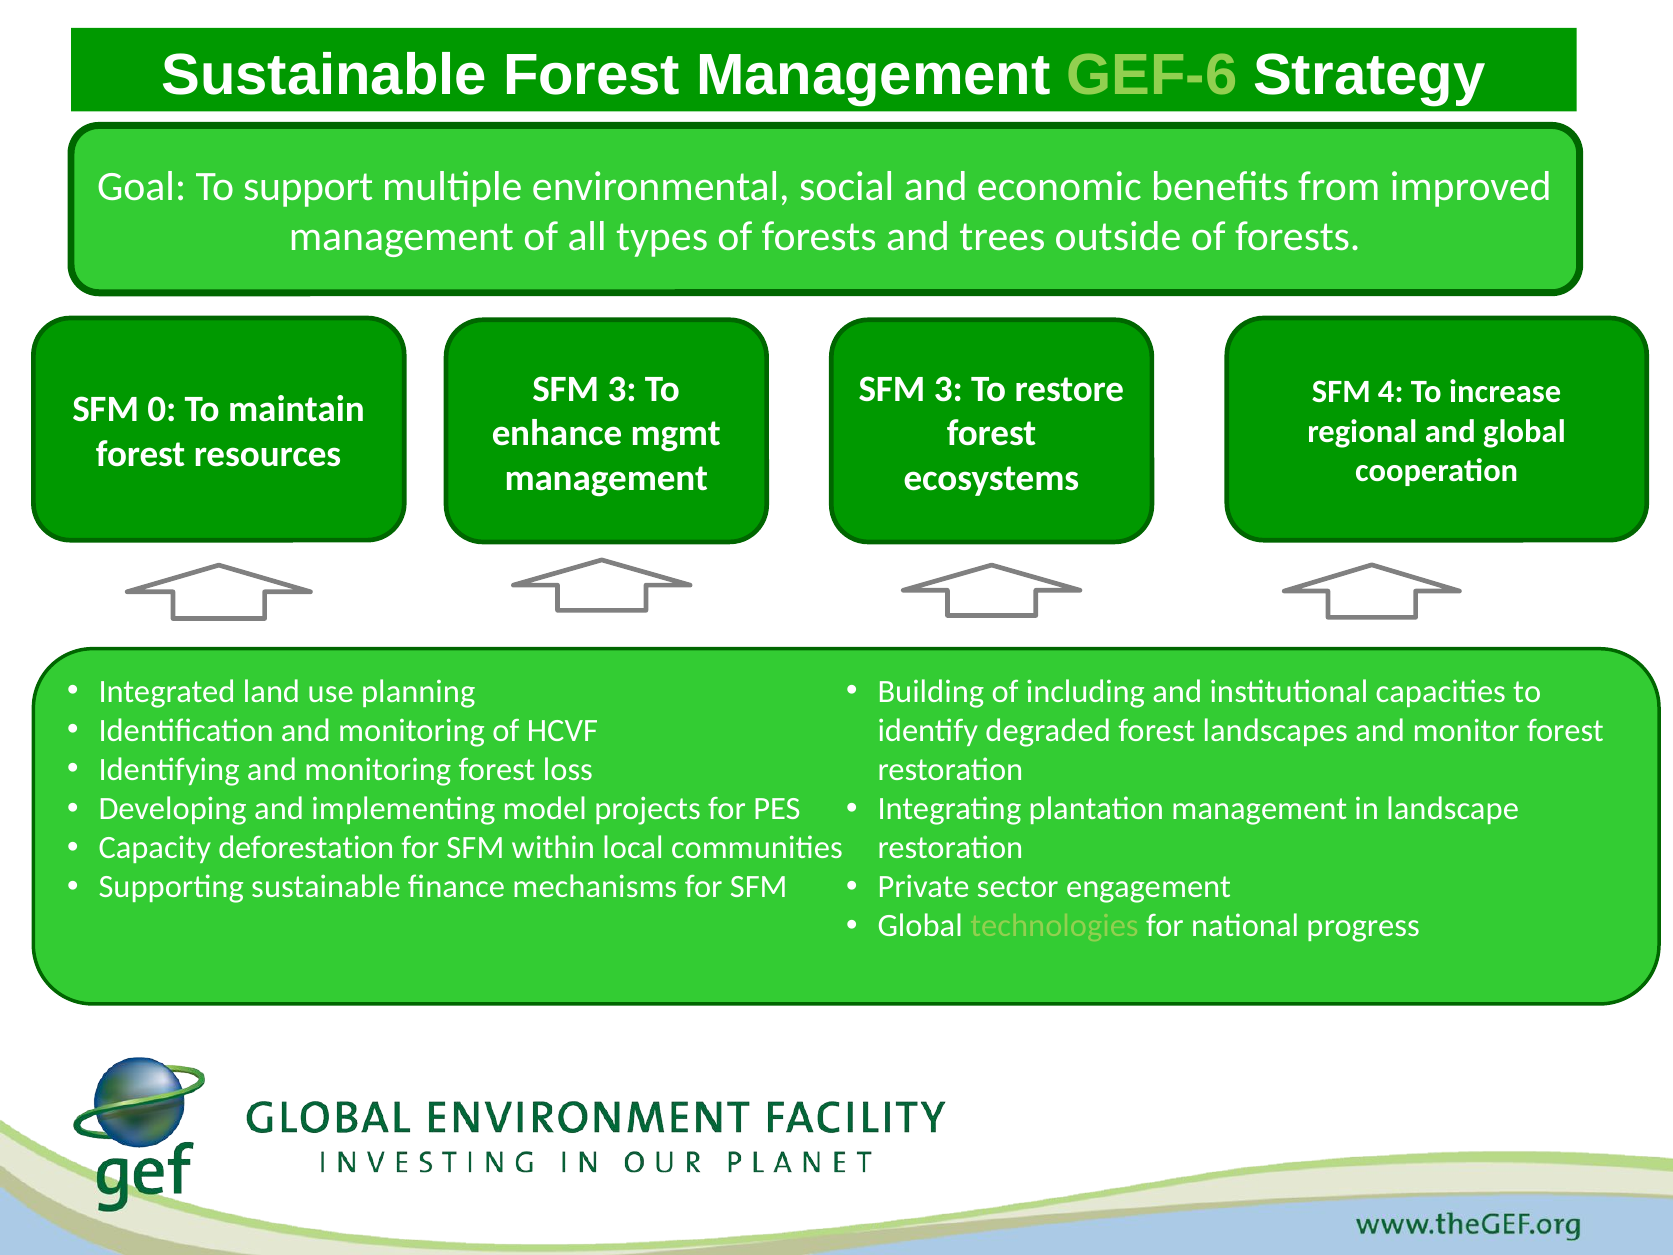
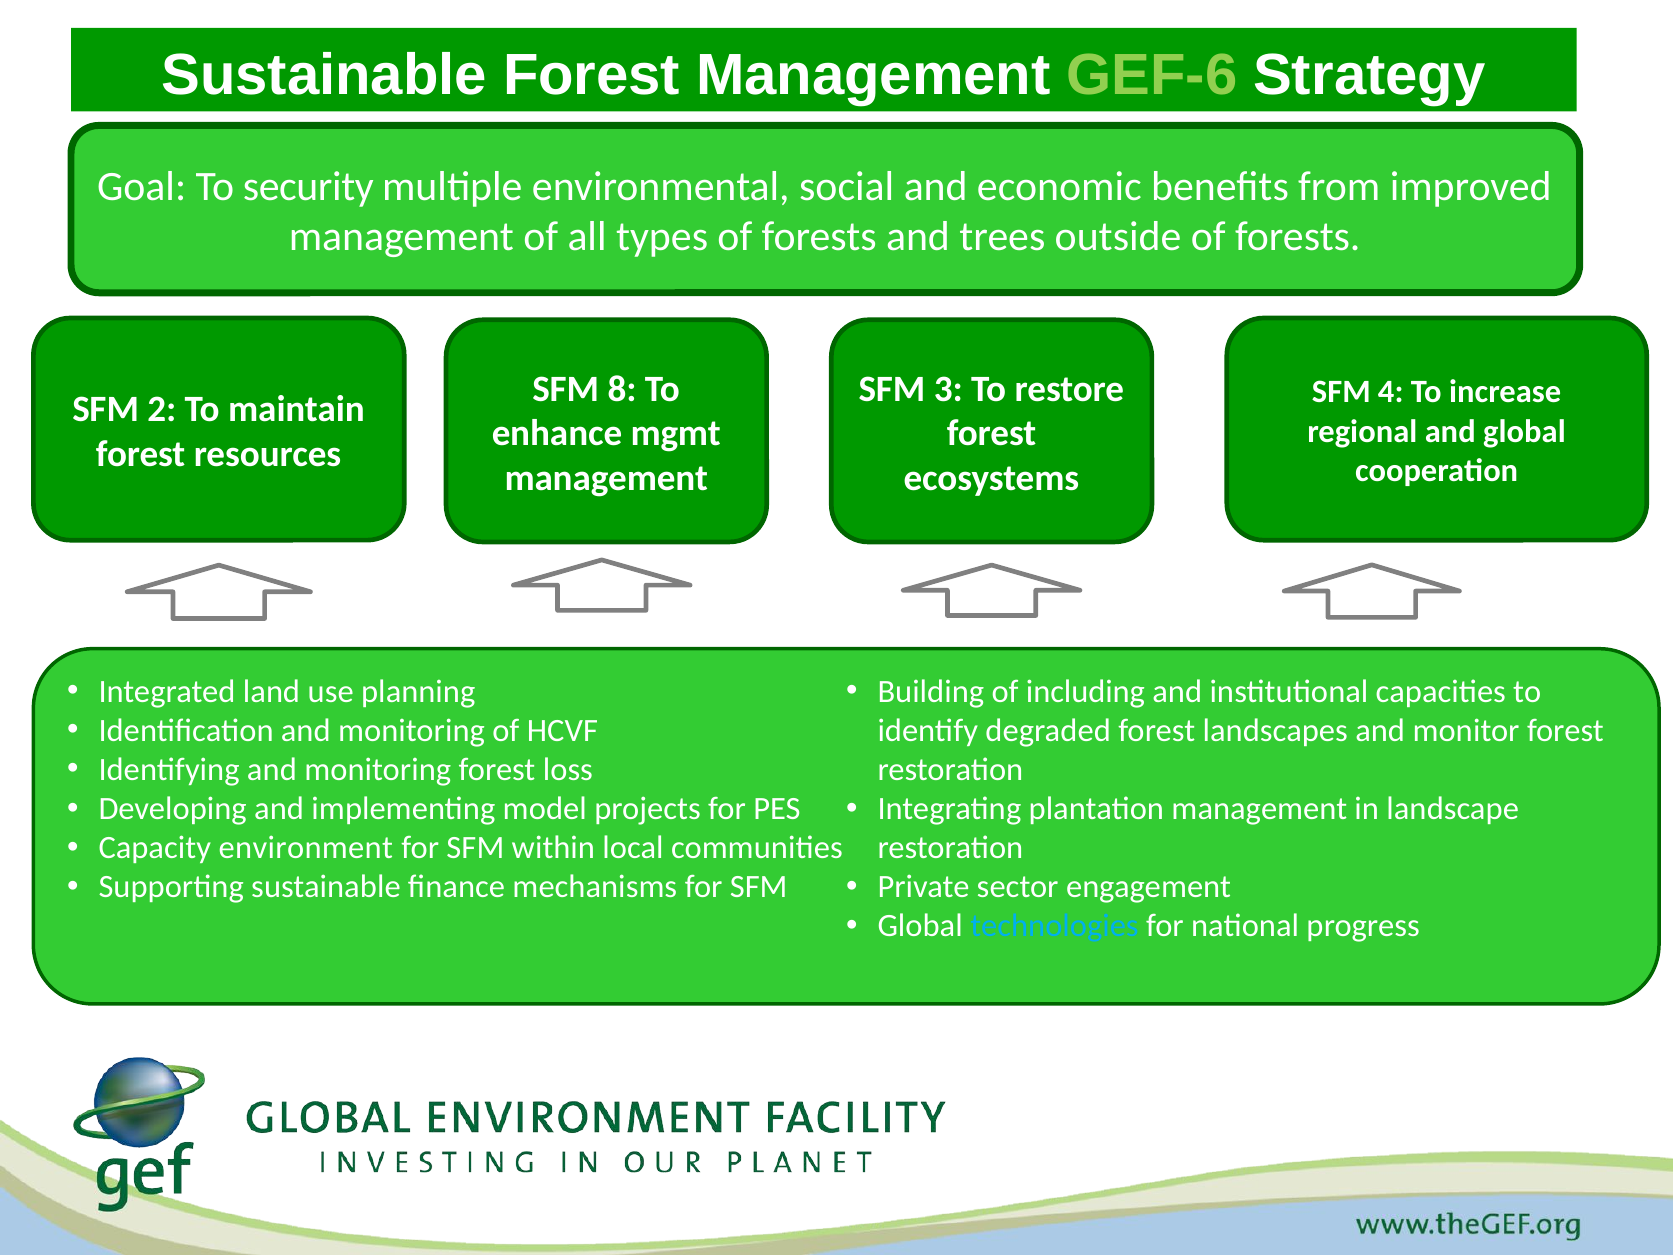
support: support -> security (308, 187)
3: 3 -> 8 (622, 389)
0: 0 -> 2 (162, 409)
deforestation: deforestation -> environment (306, 848)
technologies colour: light green -> light blue (1055, 926)
